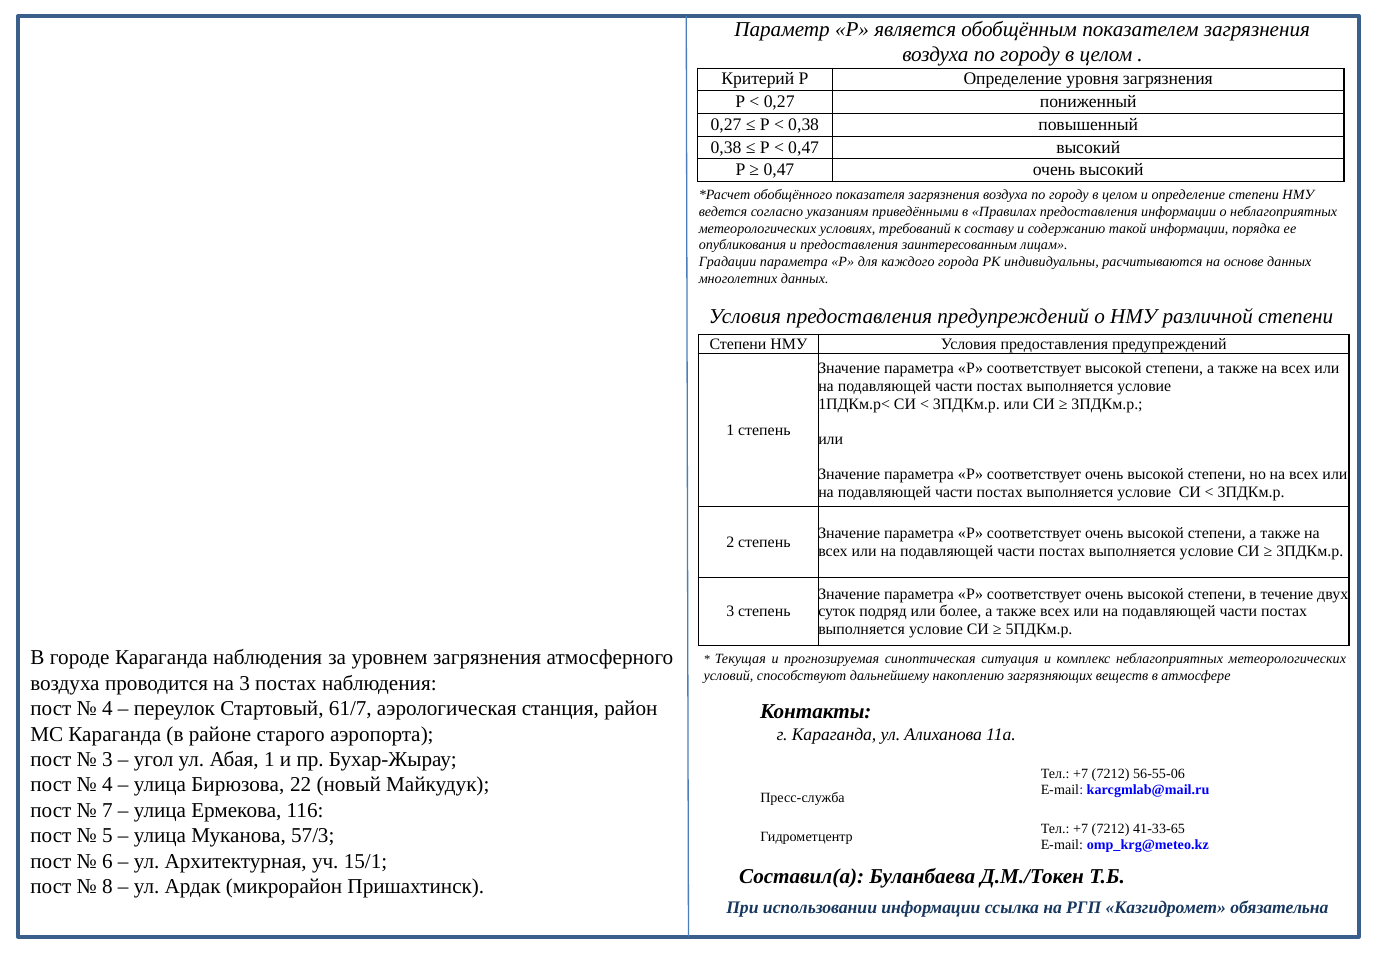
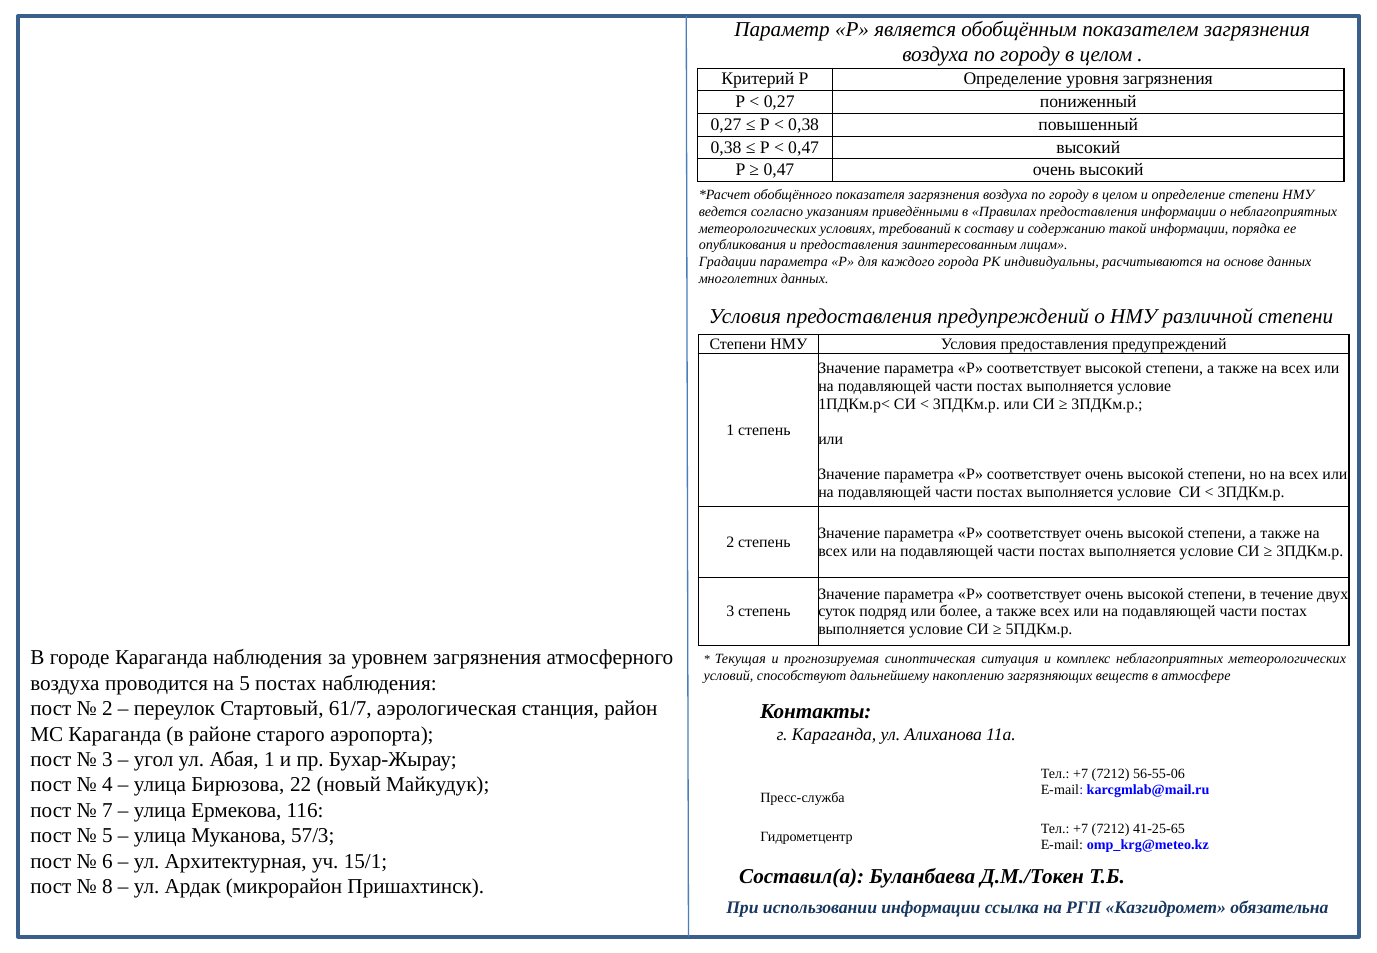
на 3: 3 -> 5 (245, 683)
4: 4 -> 2 (107, 709)
41-33-65: 41-33-65 -> 41-25-65 (1159, 829)
